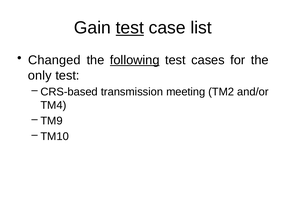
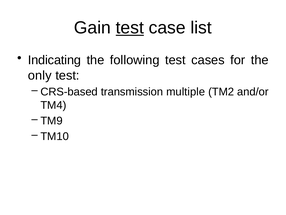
Changed: Changed -> Indicating (54, 60)
following underline: present -> none (135, 60)
meeting: meeting -> multiple (186, 92)
